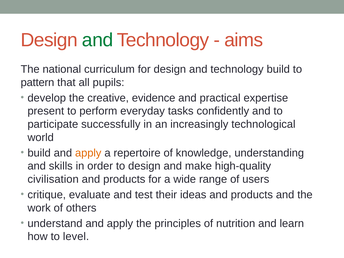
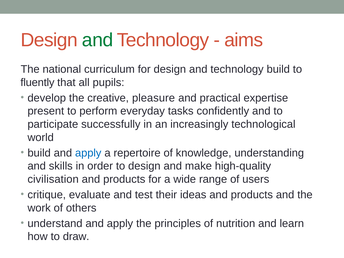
pattern: pattern -> fluently (37, 82)
evidence: evidence -> pleasure (154, 98)
apply colour: orange -> blue (88, 153)
level: level -> draw (76, 237)
